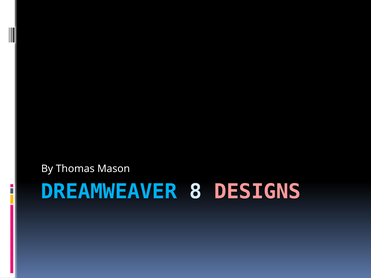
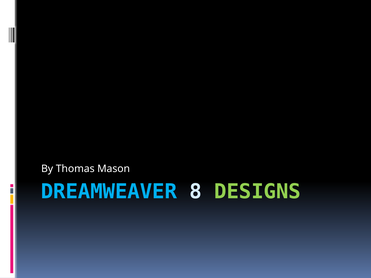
DESIGNS colour: pink -> light green (257, 192)
